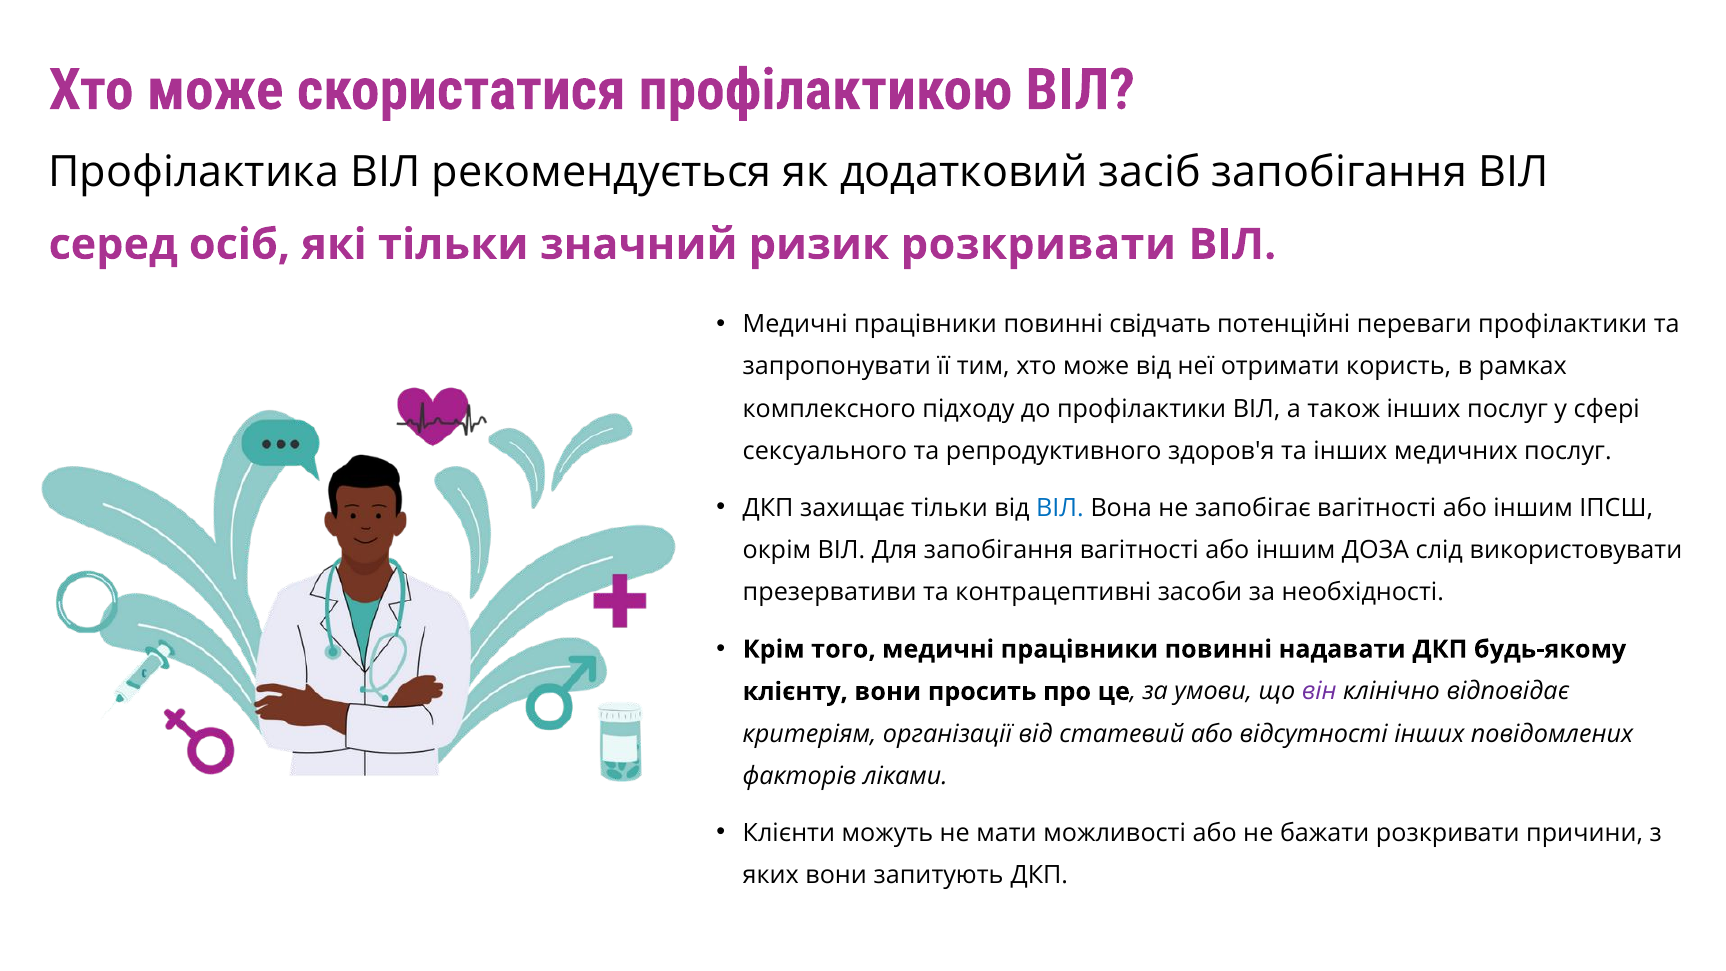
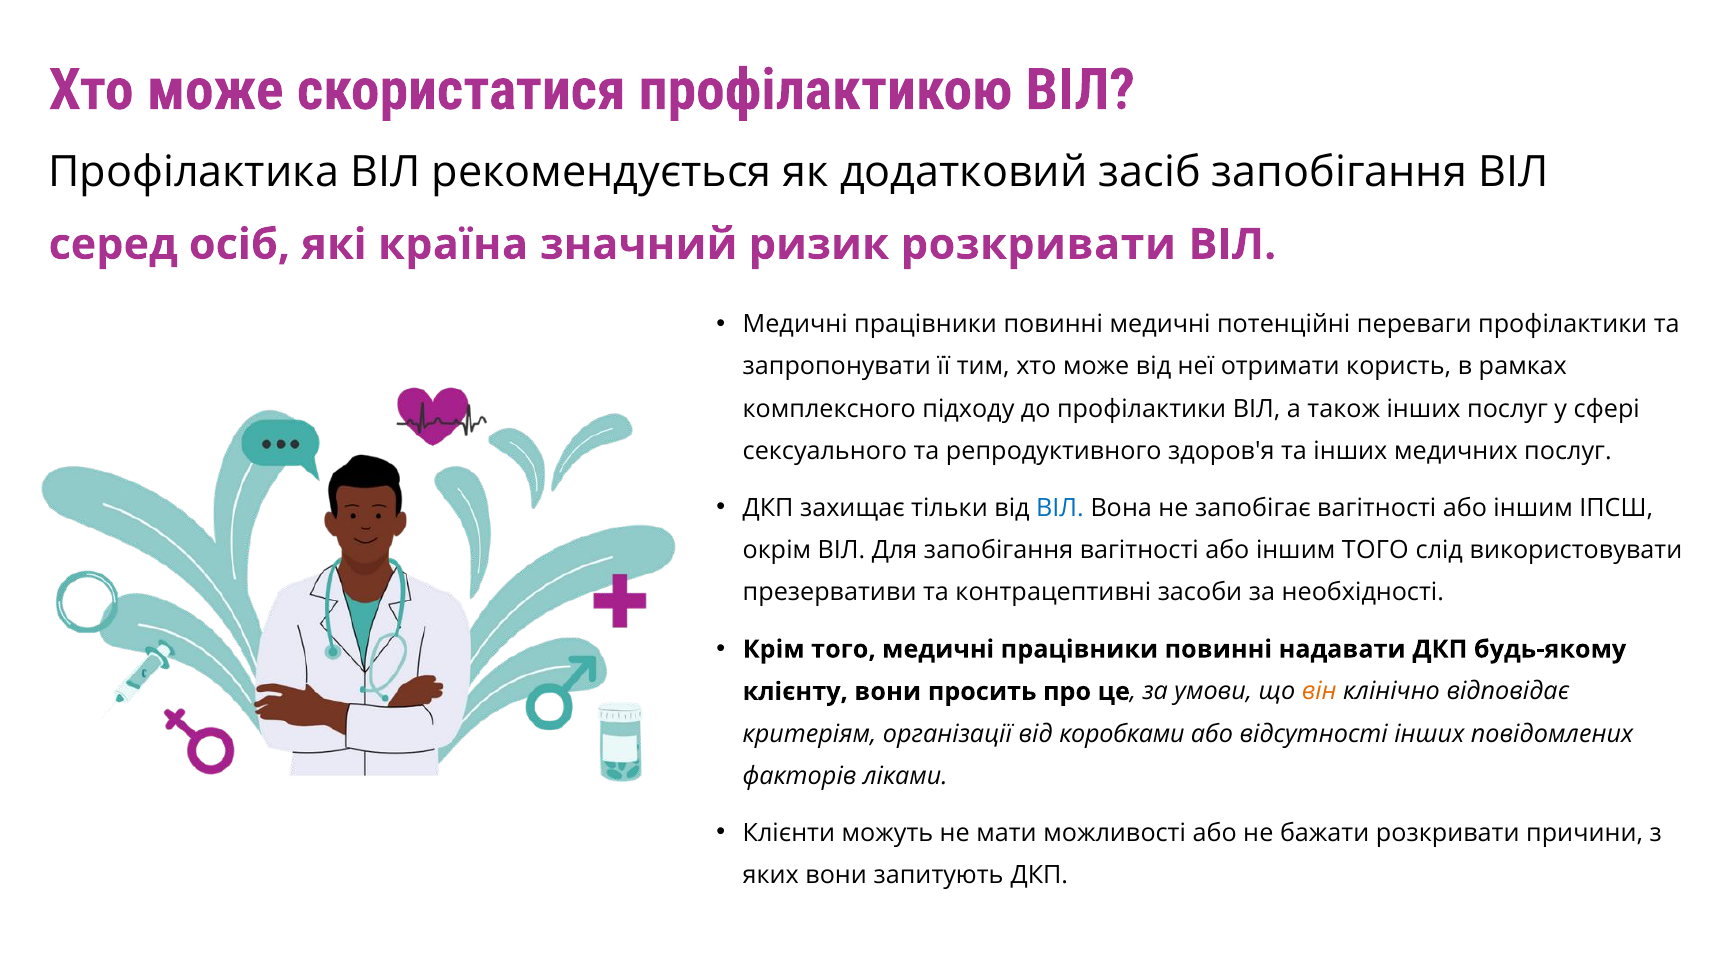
які тільки: тільки -> країна (453, 244)
повинні свідчать: свідчать -> медичні (1160, 324)
іншим ДОЗА: ДОЗА -> ТОГО (1375, 550)
він colour: purple -> orange (1319, 691)
статевий: статевий -> коробками (1122, 734)
